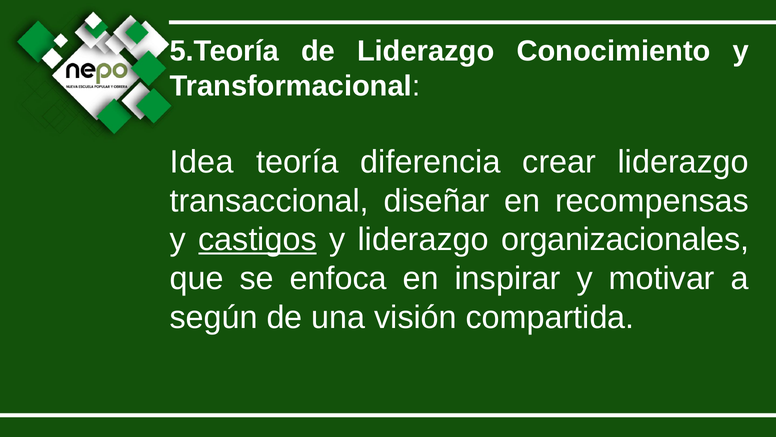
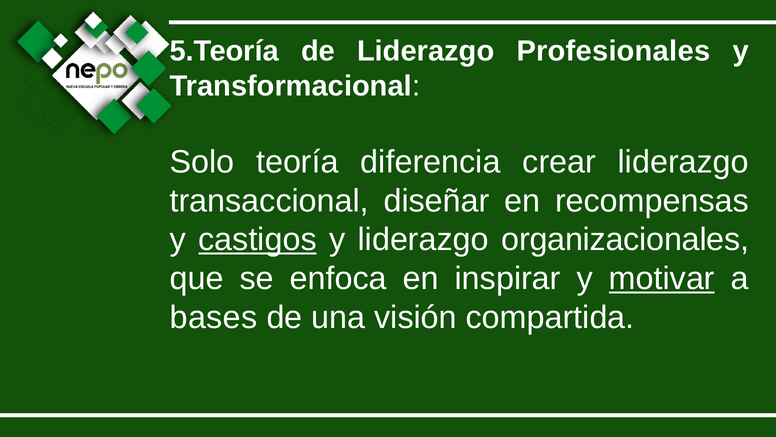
Conocimiento: Conocimiento -> Profesionales (613, 51)
Idea: Idea -> Solo (202, 162)
motivar underline: none -> present (662, 278)
según: según -> bases (213, 317)
